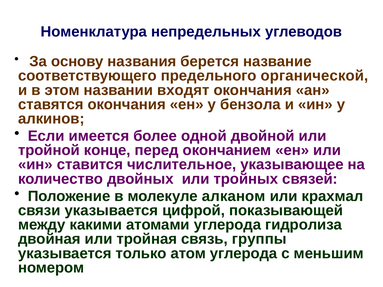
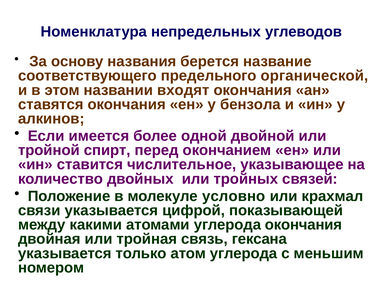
конце: конце -> спирт (107, 150)
алканом: алканом -> условно (234, 196)
углерода гидролиза: гидролиза -> окончания (304, 225)
группы: группы -> гексана (259, 239)
